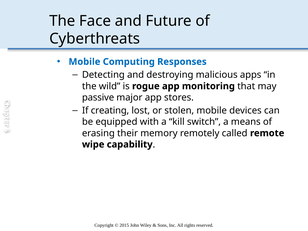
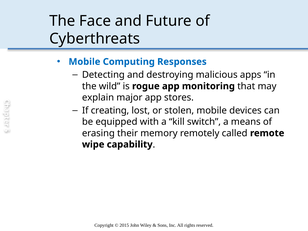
passive: passive -> explain (98, 97)
